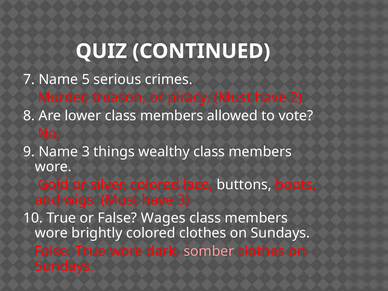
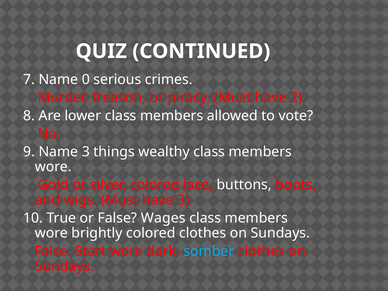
5: 5 -> 0 (86, 80)
False True: True -> Start (91, 251)
somber colour: pink -> light blue (209, 251)
